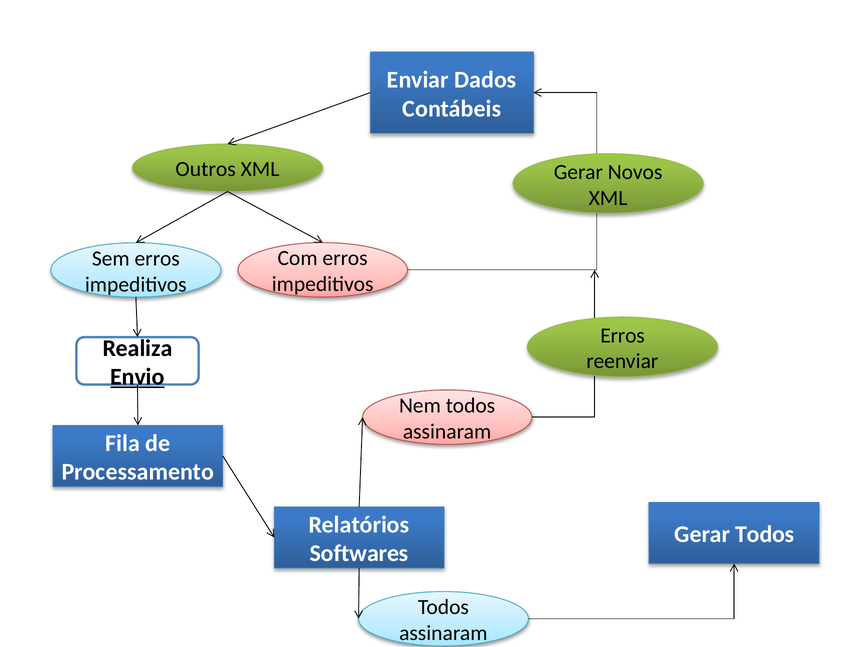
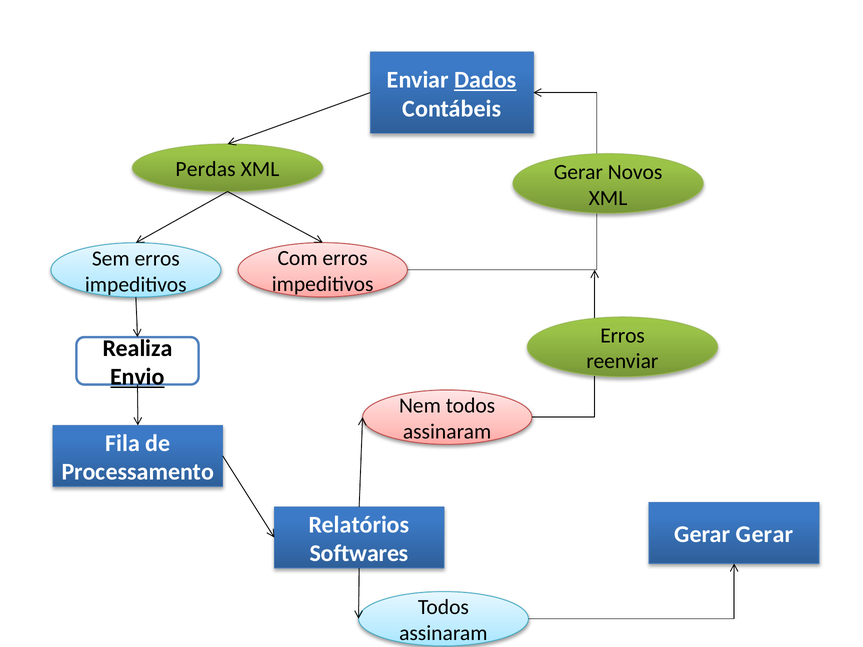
Dados underline: none -> present (485, 80)
Outros: Outros -> Perdas (206, 169)
Gerar Todos: Todos -> Gerar (765, 535)
